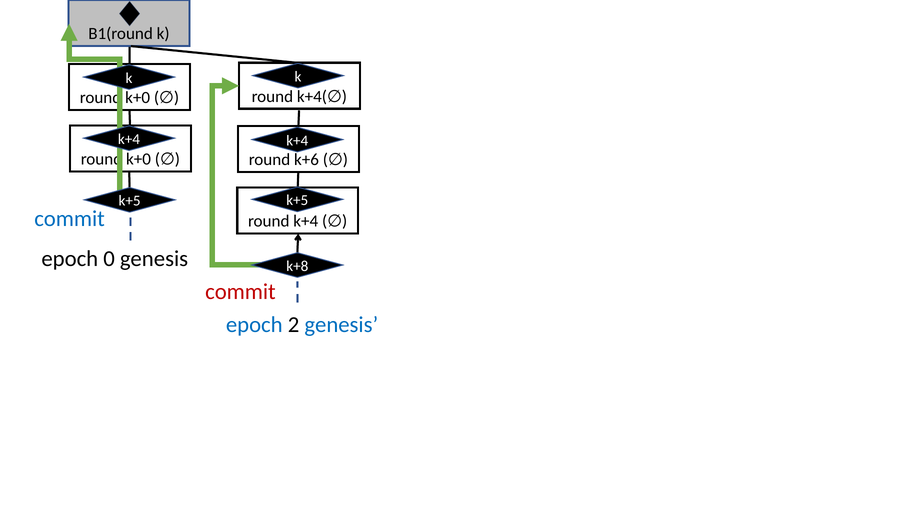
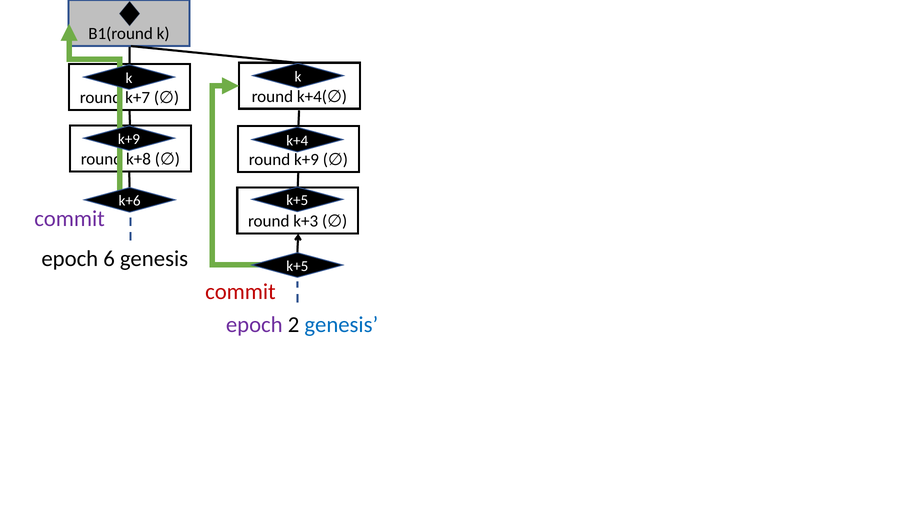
k+0: k+0 -> k+7 (138, 97)
k+4: k+4 -> k+9 (129, 139)
k+0: k+0 -> k+8 (139, 159)
k+6: k+6 -> k+9 (307, 159)
k+5: k+5 -> k+6 (130, 201)
commit colour: blue -> purple (70, 219)
k+4: k+4 -> k+3 (306, 221)
0: 0 -> 6 (109, 259)
k+8: k+8 -> k+5 (297, 266)
epoch colour: blue -> purple (254, 325)
